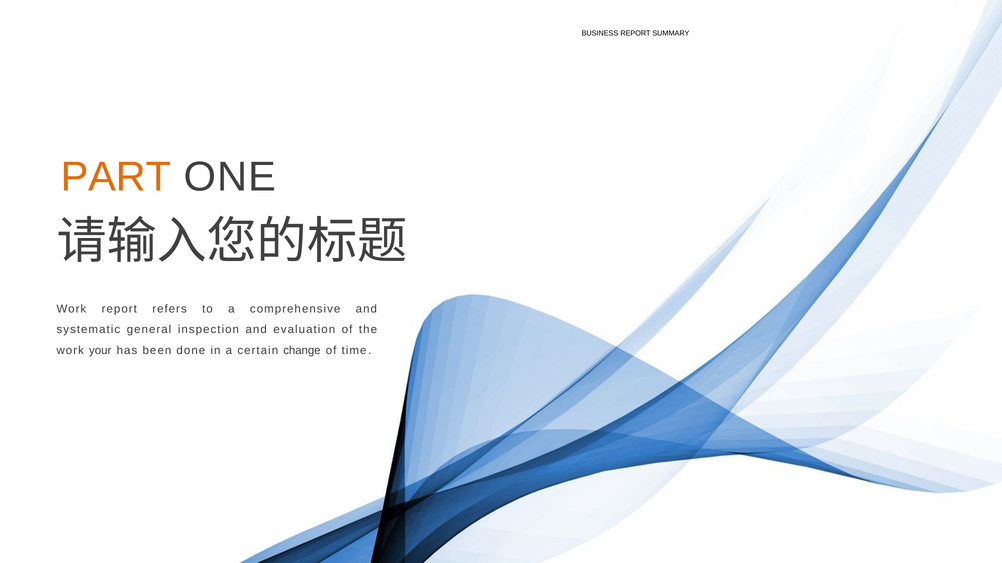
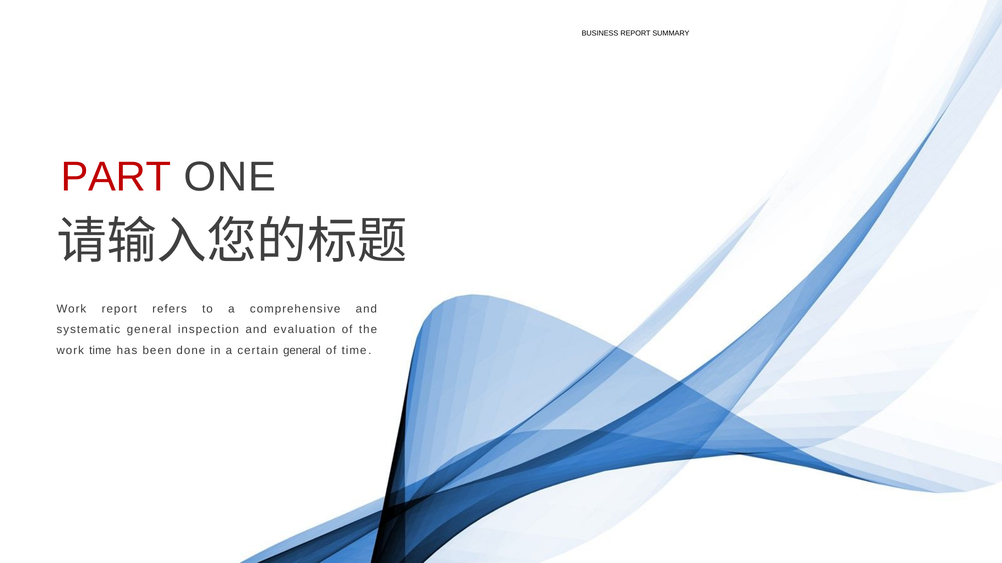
PART colour: orange -> red (116, 177)
work your: your -> time (100, 351)
certain change: change -> general (302, 351)
